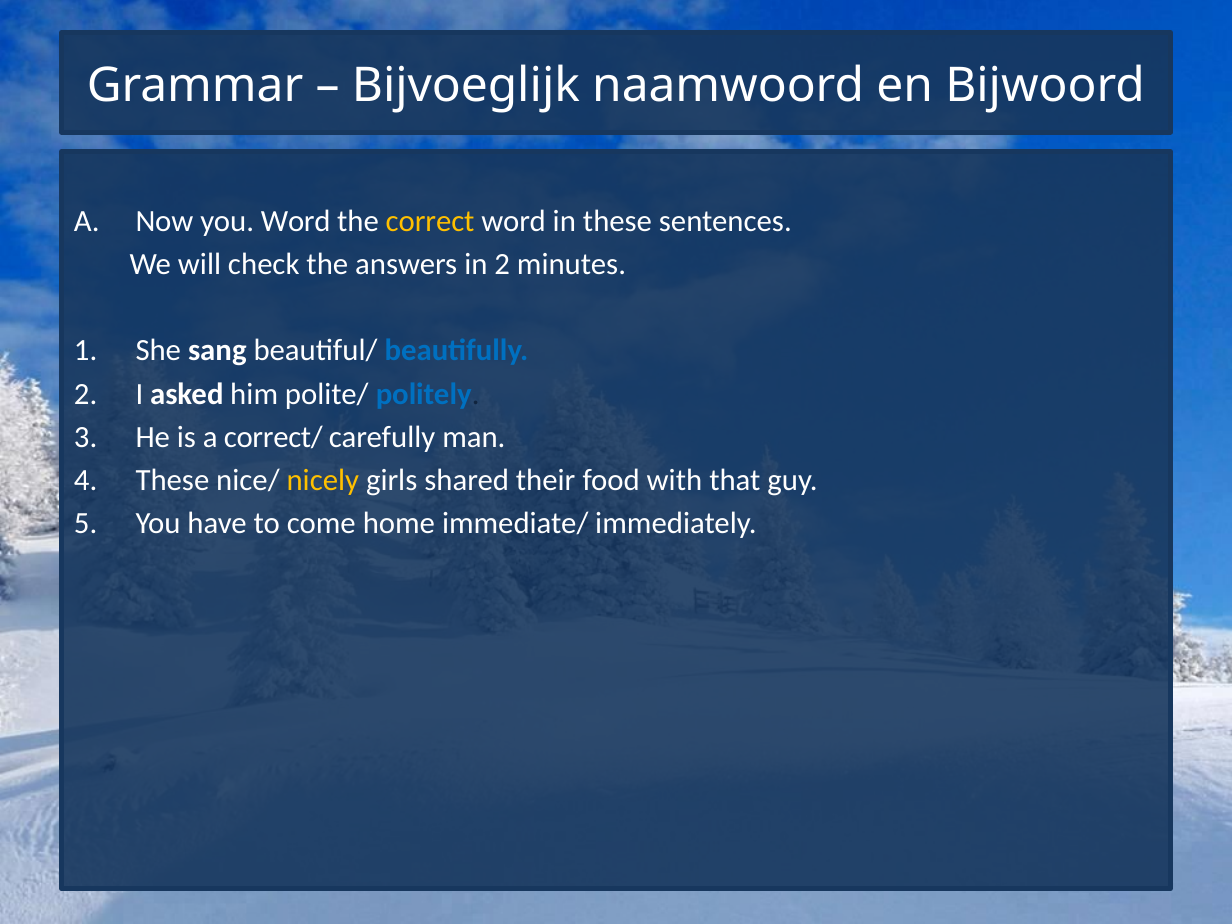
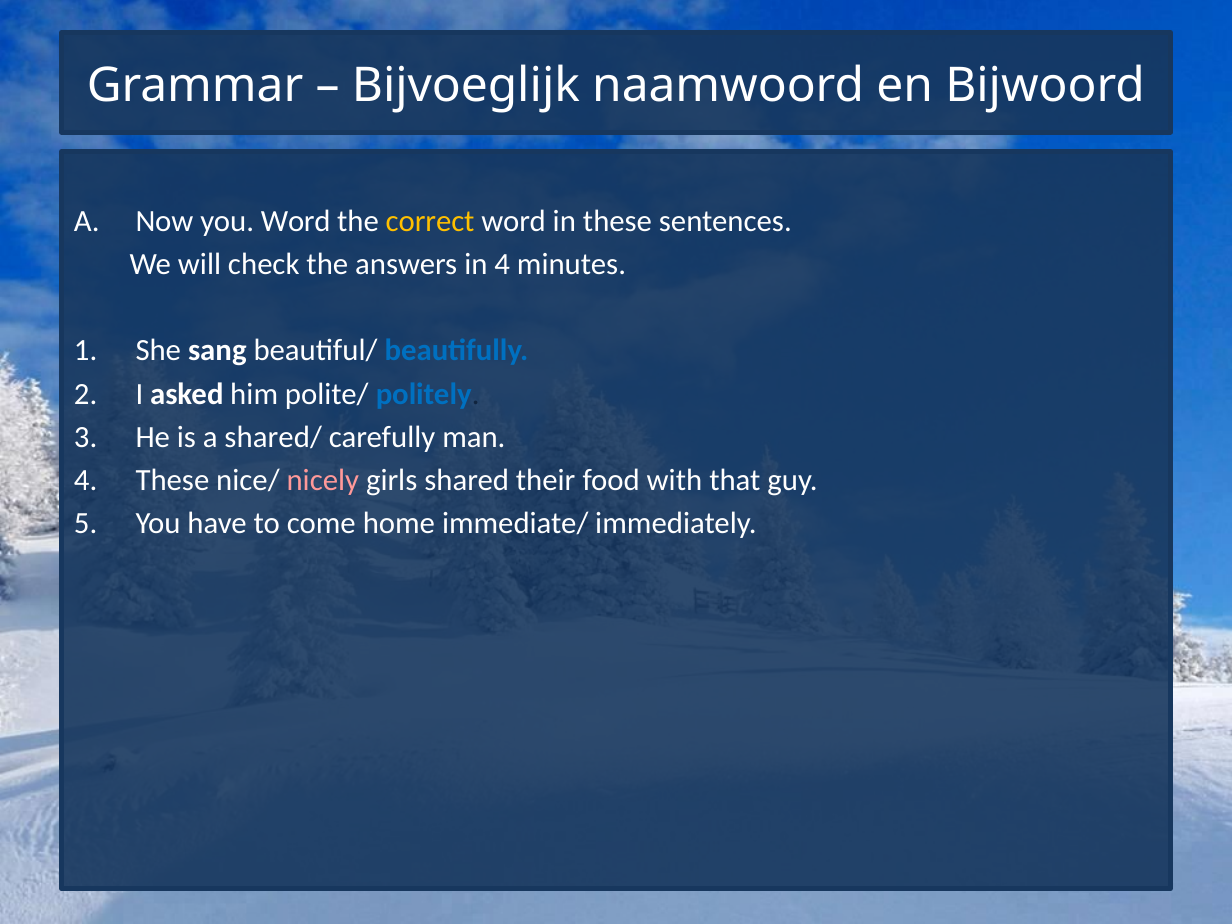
in 2: 2 -> 4 (502, 265)
correct/: correct/ -> shared/ (273, 437)
nicely colour: yellow -> pink (323, 480)
